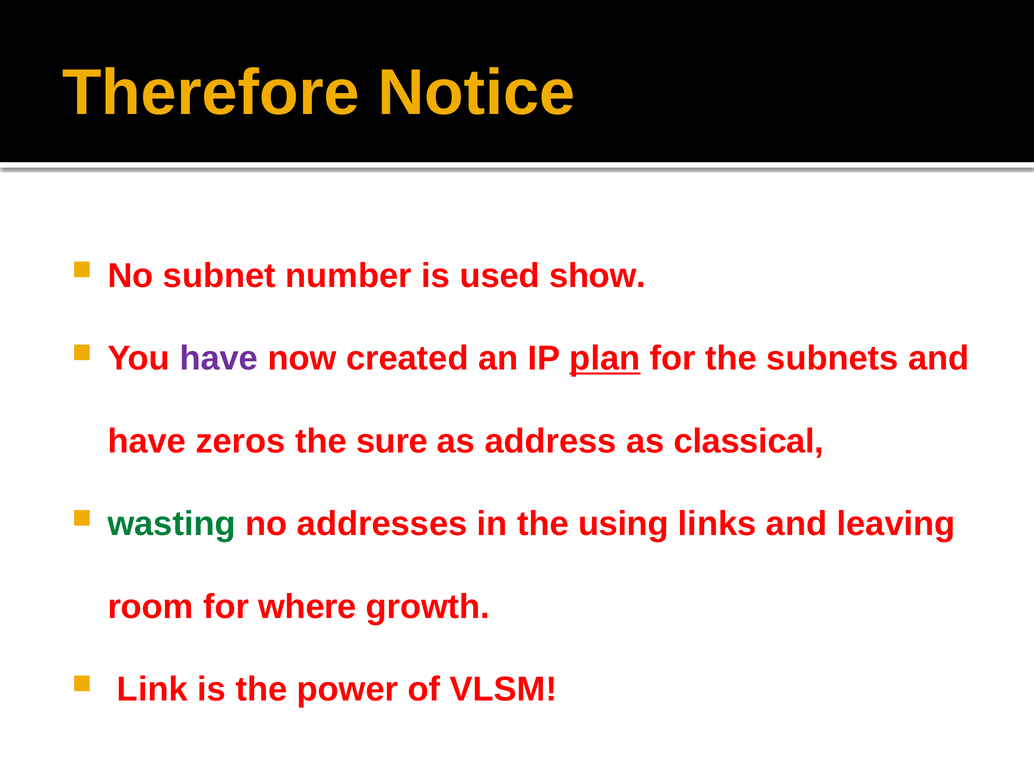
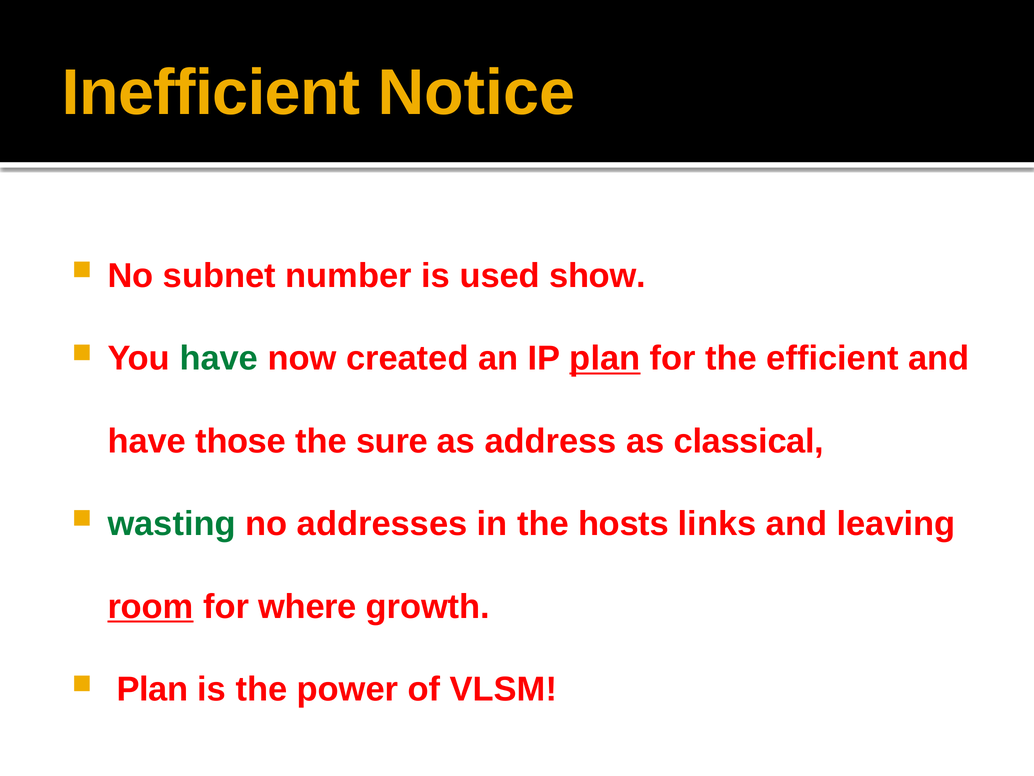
Therefore: Therefore -> Inefficient (211, 93)
have colour: purple -> green (219, 358)
subnets: subnets -> efficient (833, 358)
zeros: zeros -> those (241, 441)
using: using -> hosts (623, 524)
room underline: none -> present (151, 606)
Link: Link -> Plan (153, 689)
